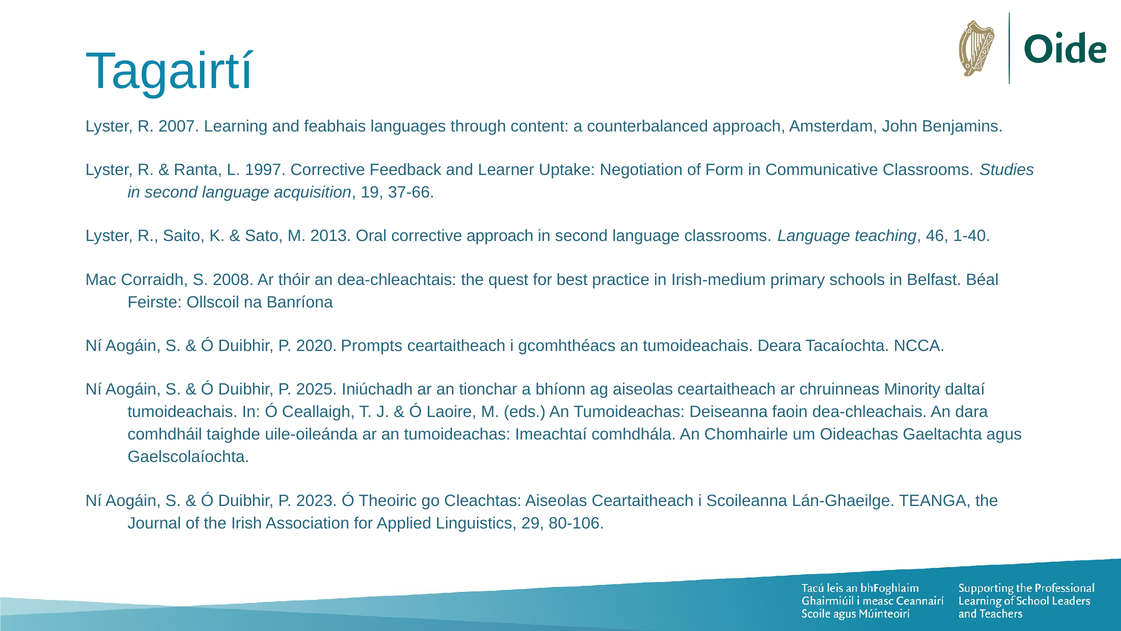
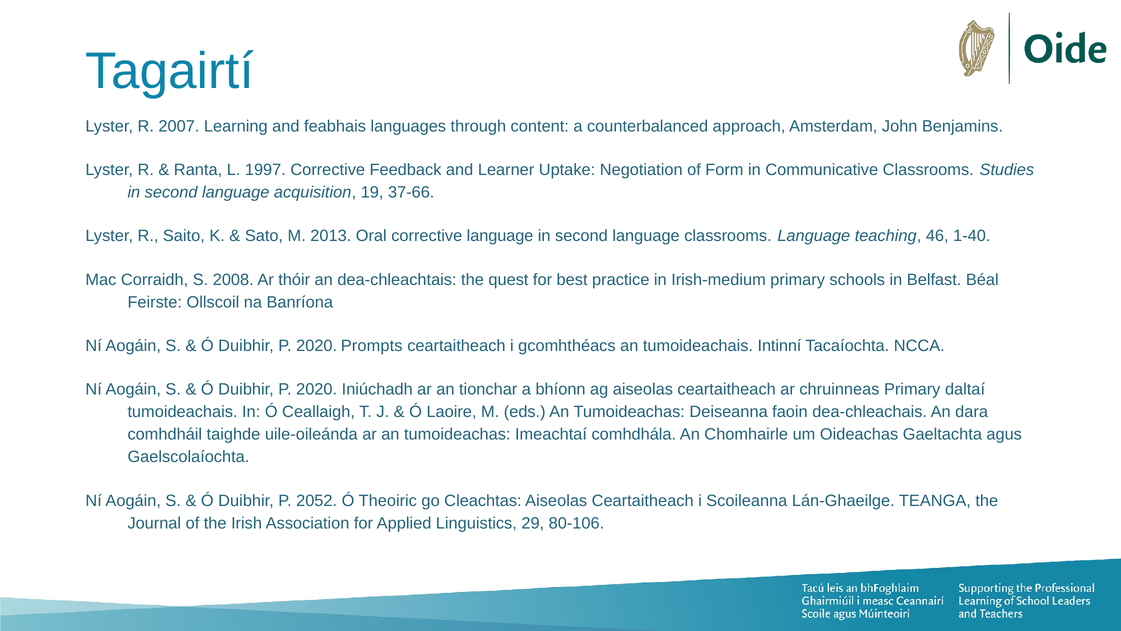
corrective approach: approach -> language (500, 236)
Deara: Deara -> Intinní (780, 346)
2025: 2025 -> 2020 (317, 389)
chruinneas Minority: Minority -> Primary (912, 389)
2023: 2023 -> 2052 (317, 500)
